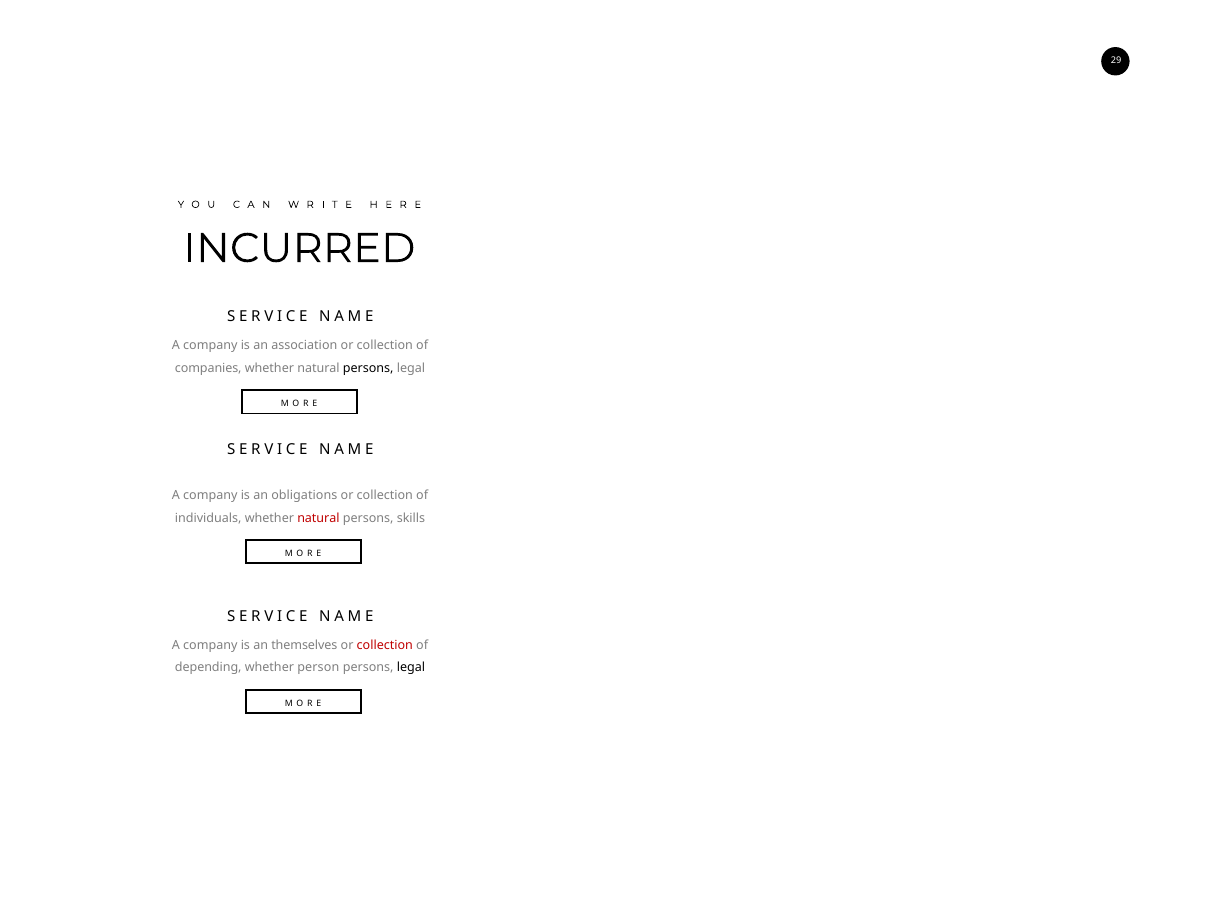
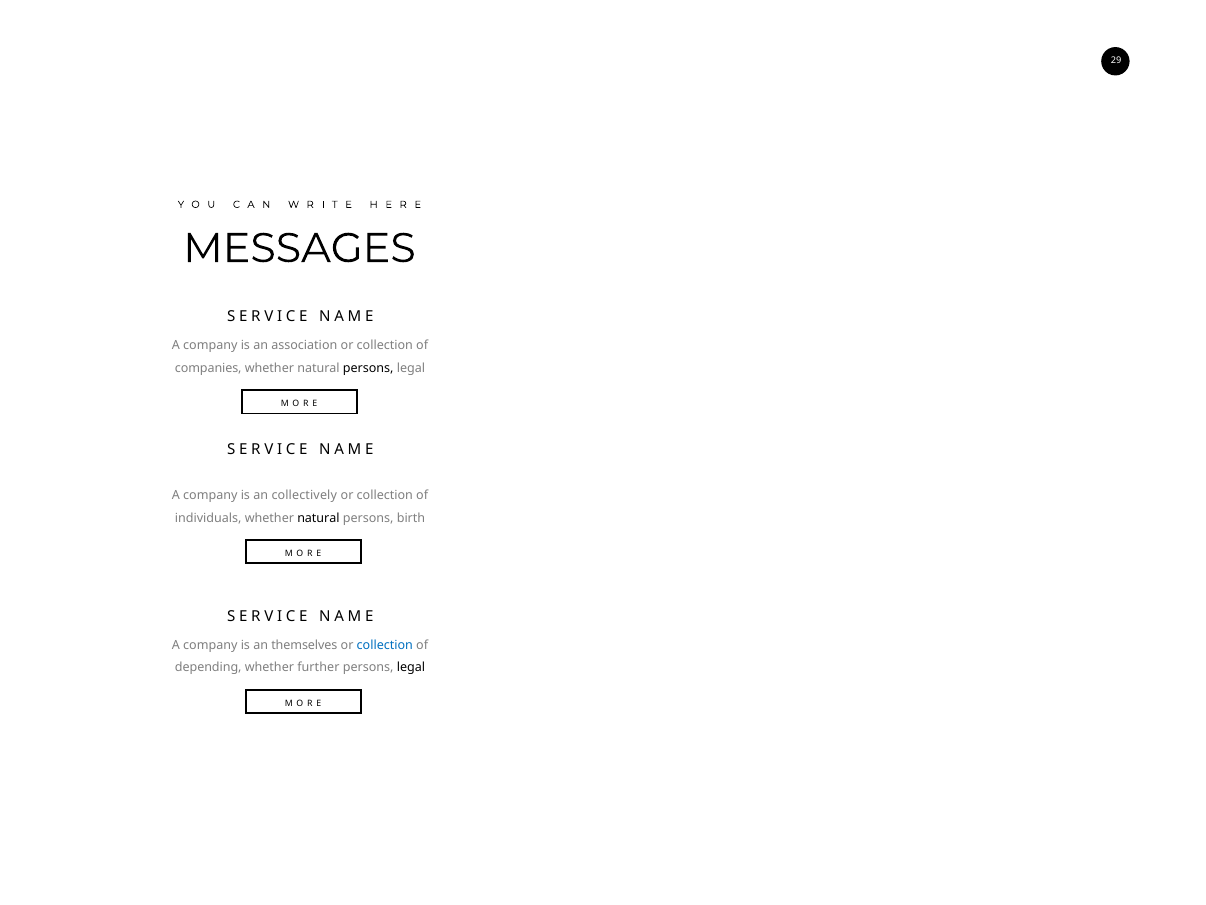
INCURRED: INCURRED -> MESSAGES (300, 248)
obligations: obligations -> collectively (304, 495)
natural colour: red -> black (318, 518)
skills: skills -> birth (411, 518)
collection colour: red -> blue (385, 645)
person: person -> further (318, 667)
